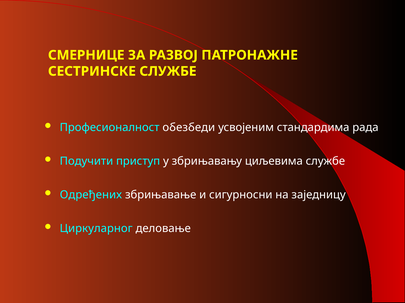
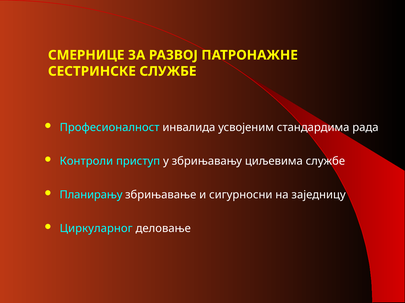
обезбеди: обезбеди -> инвалида (189, 128)
Подучити: Подучити -> Контроли (86, 161)
Одређених: Одређених -> Планирању (91, 195)
